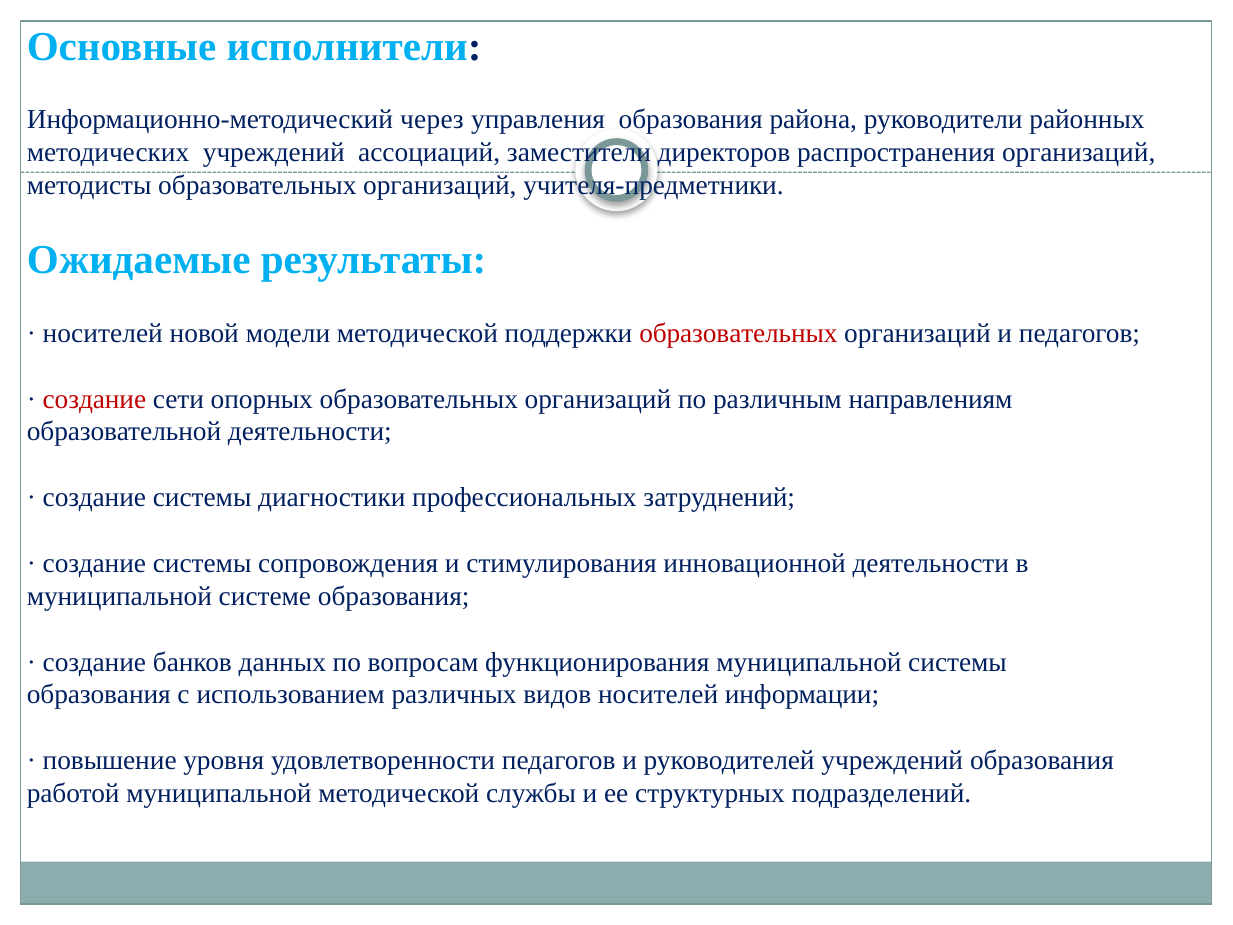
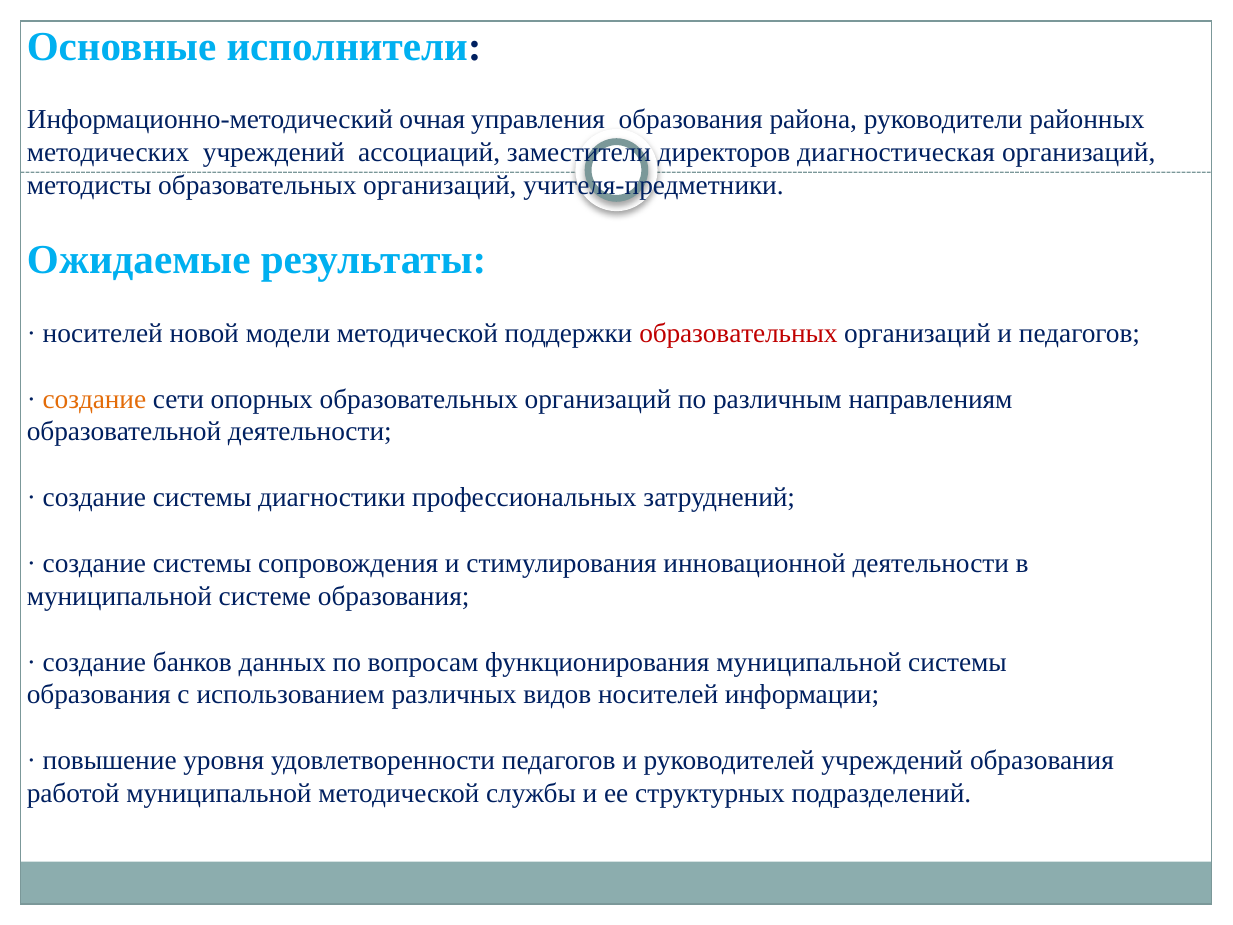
через: через -> очная (432, 120)
распространения: распространения -> диагностическая (896, 152)
создание colour: red -> orange (94, 399)
